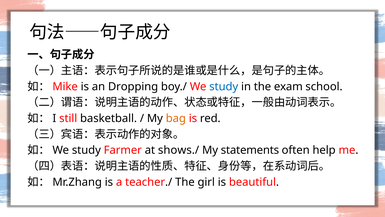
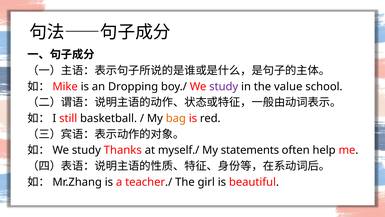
study colour: blue -> purple (224, 86)
exam: exam -> value (288, 86)
Farmer: Farmer -> Thanks (123, 150)
shows./: shows./ -> myself./ (179, 150)
